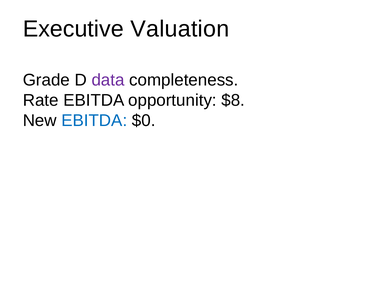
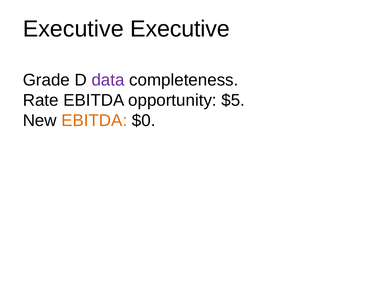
Executive Valuation: Valuation -> Executive (180, 29)
$8: $8 -> $5 (233, 100)
EBITDA colour: blue -> orange (94, 121)
